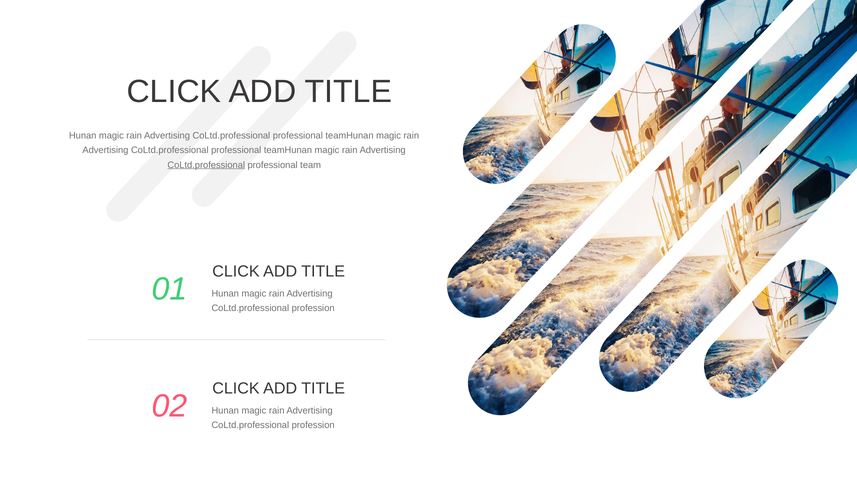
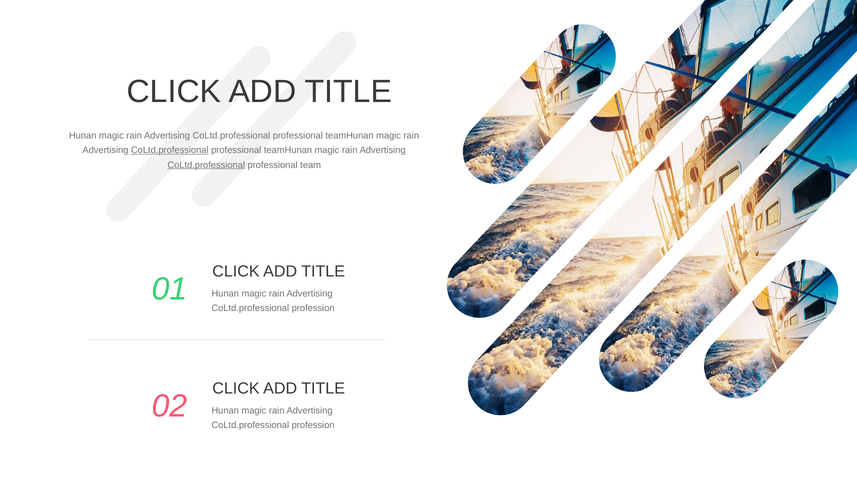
CoLtd.professional underline: none -> present (170, 150)
